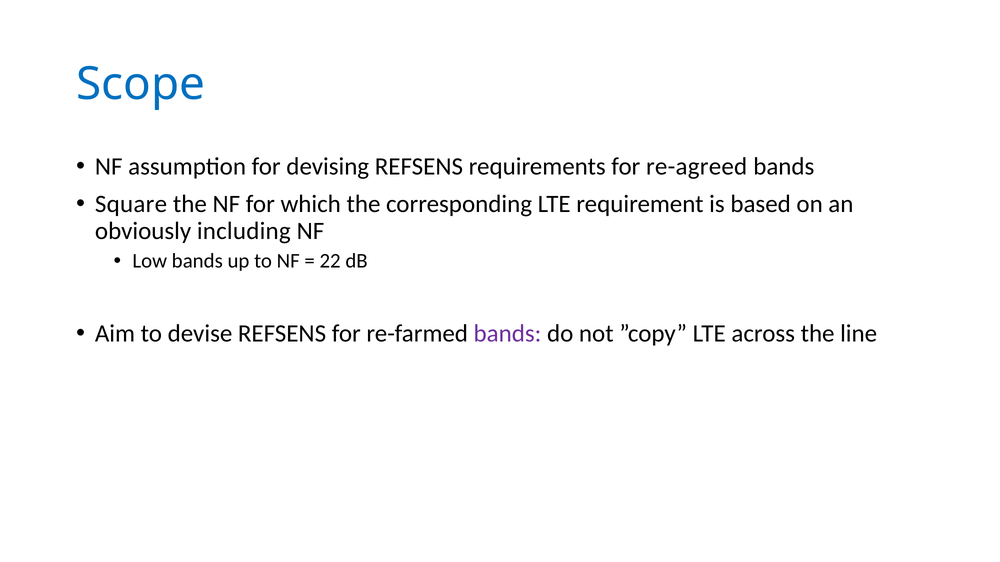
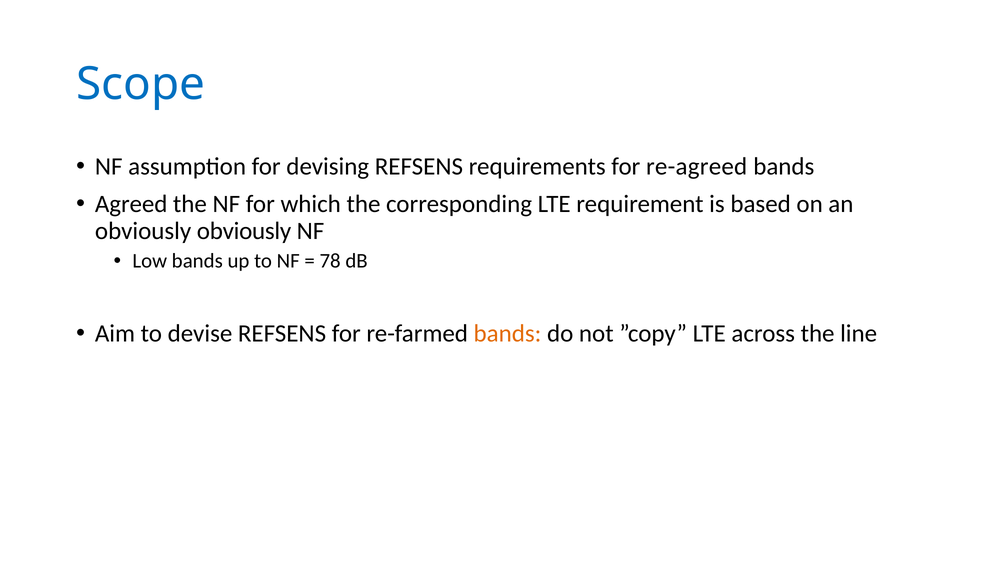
Square: Square -> Agreed (131, 204)
obviously including: including -> obviously (244, 231)
22: 22 -> 78 (330, 261)
bands colour: purple -> orange (507, 334)
